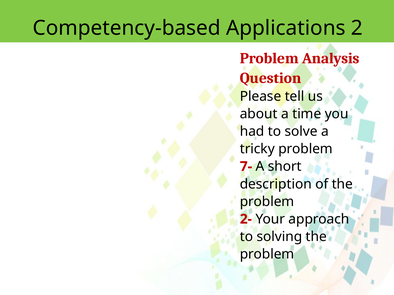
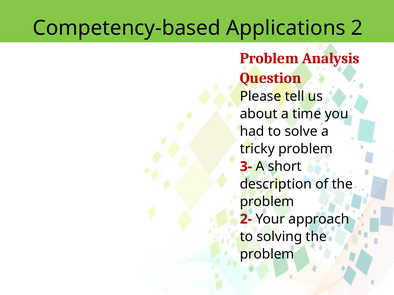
7-: 7- -> 3- (246, 167)
